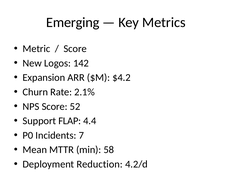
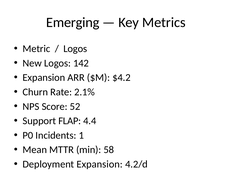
Score: Score -> Logos (75, 49)
7: 7 -> 1 (81, 135)
Deployment Reduction: Reduction -> Expansion (100, 164)
